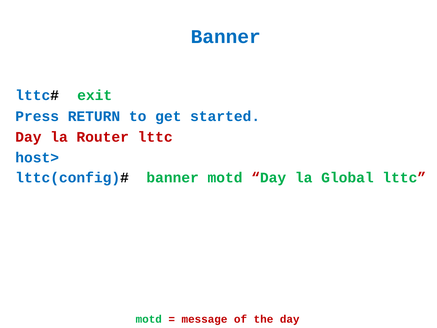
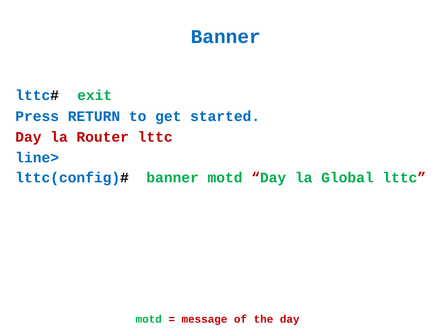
host>: host> -> line> (37, 158)
